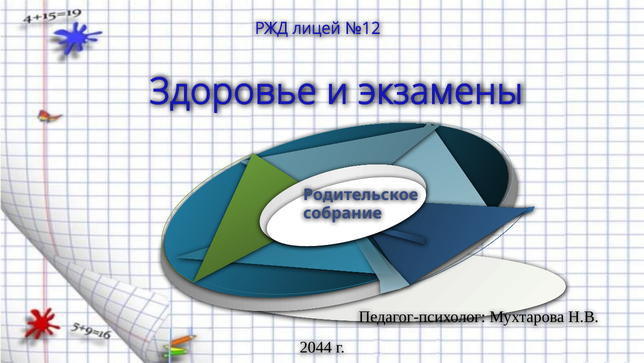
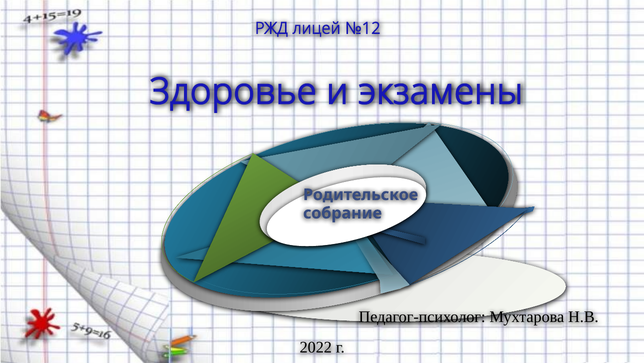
2044: 2044 -> 2022 (316, 347)
